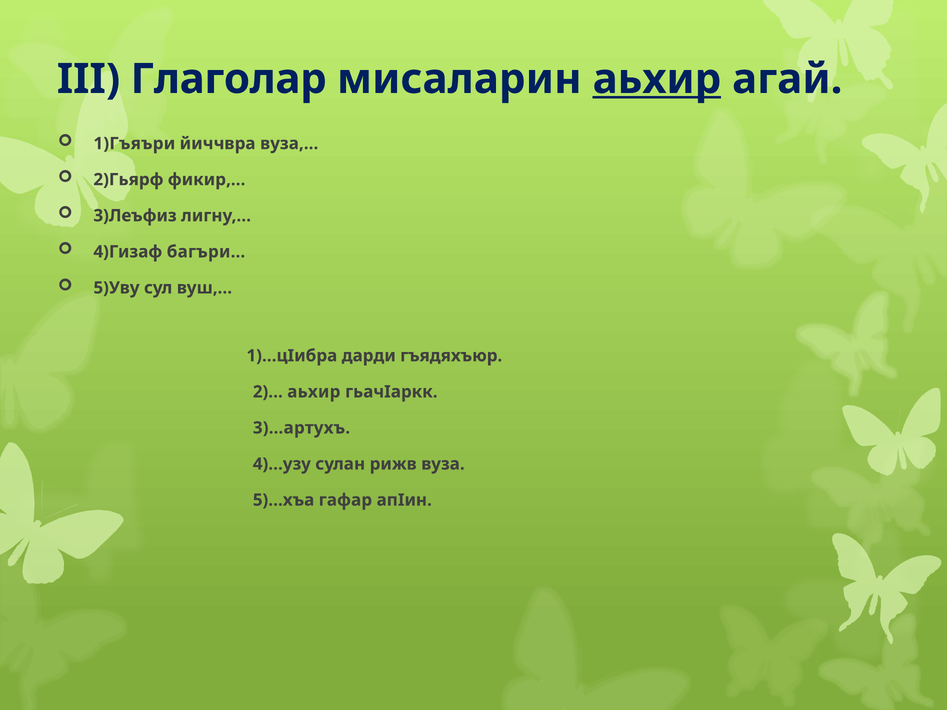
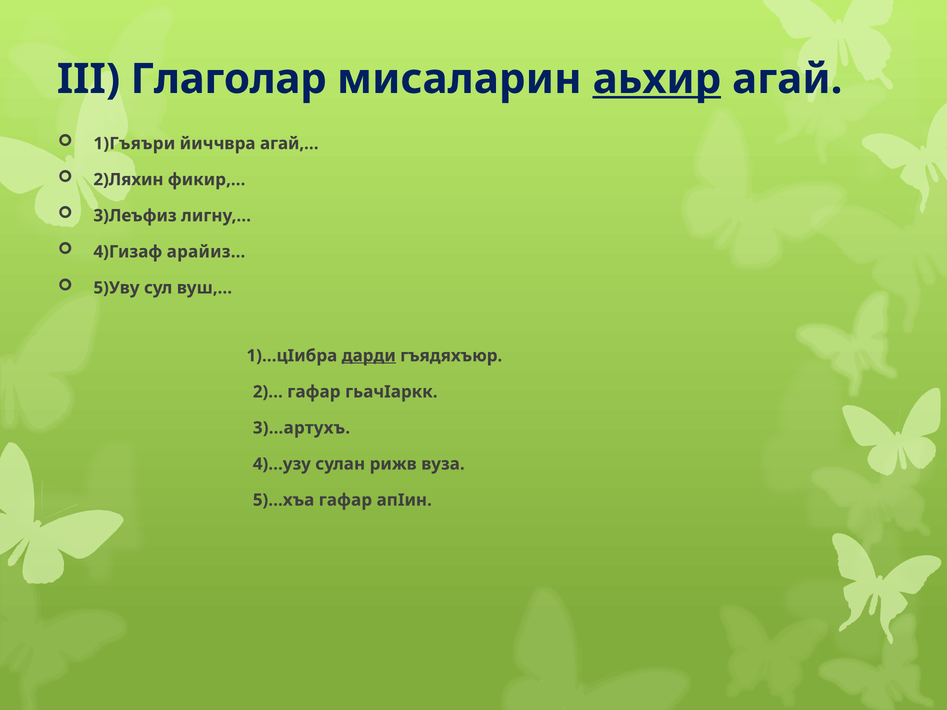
вуза,…: вуза,… -> агай,… (289, 144)
2)Гьярф: 2)Гьярф -> 2)Ляхин (129, 180)
багъри…: багъри… -> арайиз… (206, 252)
дарди underline: none -> present (369, 356)
2)… аьхир: аьхир -> гафар (314, 392)
